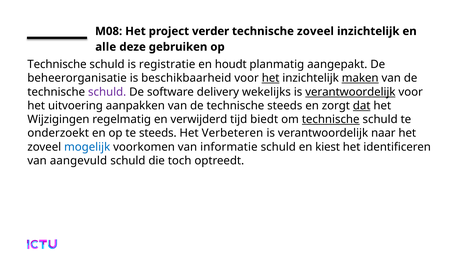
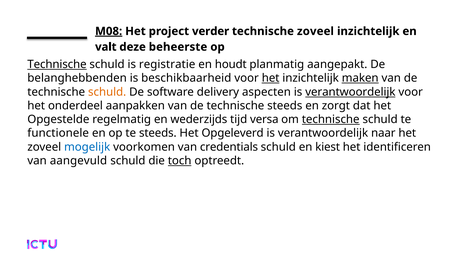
M08 underline: none -> present (109, 31)
alle: alle -> valt (106, 47)
gebruiken: gebruiken -> beheerste (178, 47)
Technische underline: none -> present (57, 64)
beheerorganisatie: beheerorganisatie -> belanghebbenden (77, 78)
schuld colour: purple -> orange (107, 92)
wekelijks: wekelijks -> aspecten (266, 92)
uitvoering: uitvoering -> onderdeel (75, 106)
dat underline: present -> none (362, 106)
Wijzigingen: Wijzigingen -> Opgestelde (58, 119)
verwijderd: verwijderd -> wederzijds (199, 119)
biedt: biedt -> versa (264, 119)
onderzoekt: onderzoekt -> functionele (58, 133)
Verbeteren: Verbeteren -> Opgeleverd (233, 133)
informatie: informatie -> credentials (229, 147)
toch underline: none -> present (180, 160)
